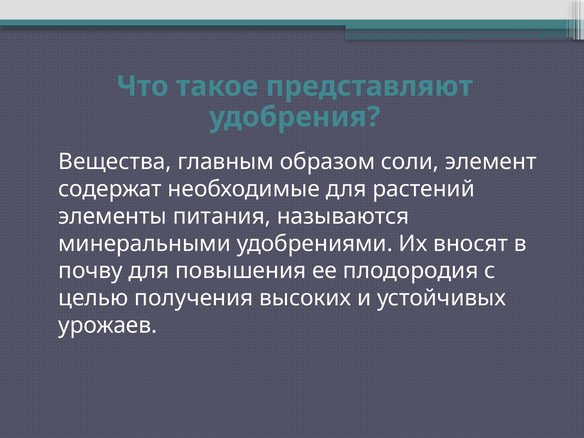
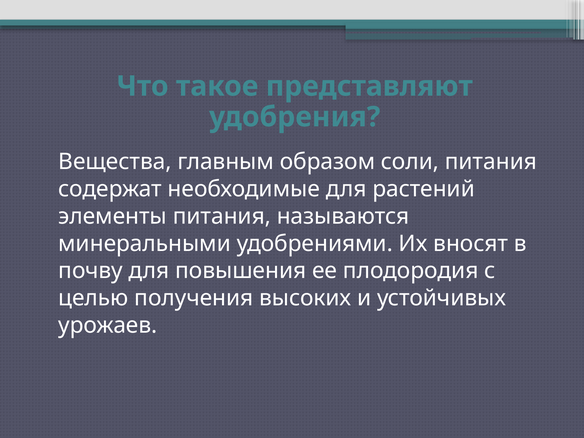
соли элемент: элемент -> питания (491, 162)
